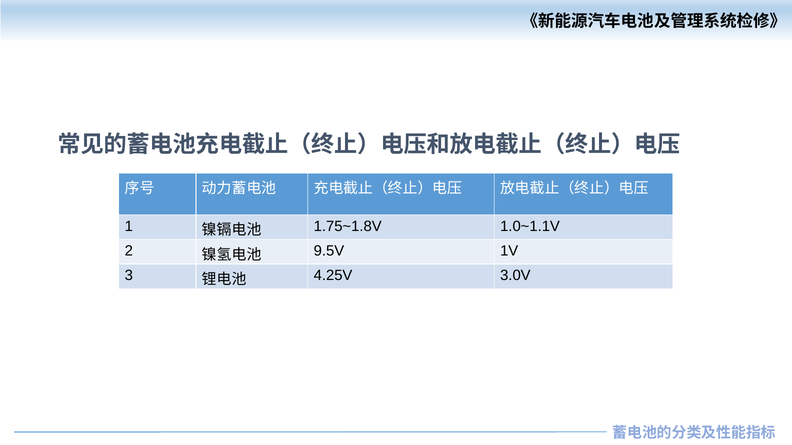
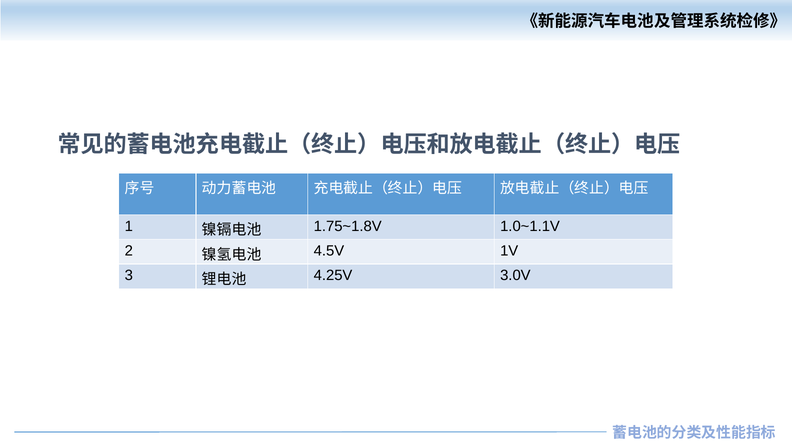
9.5V: 9.5V -> 4.5V (329, 251)
